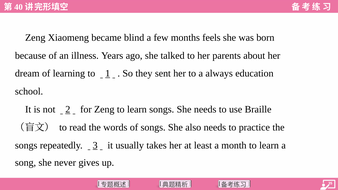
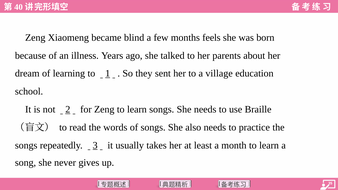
always: always -> village (219, 74)
